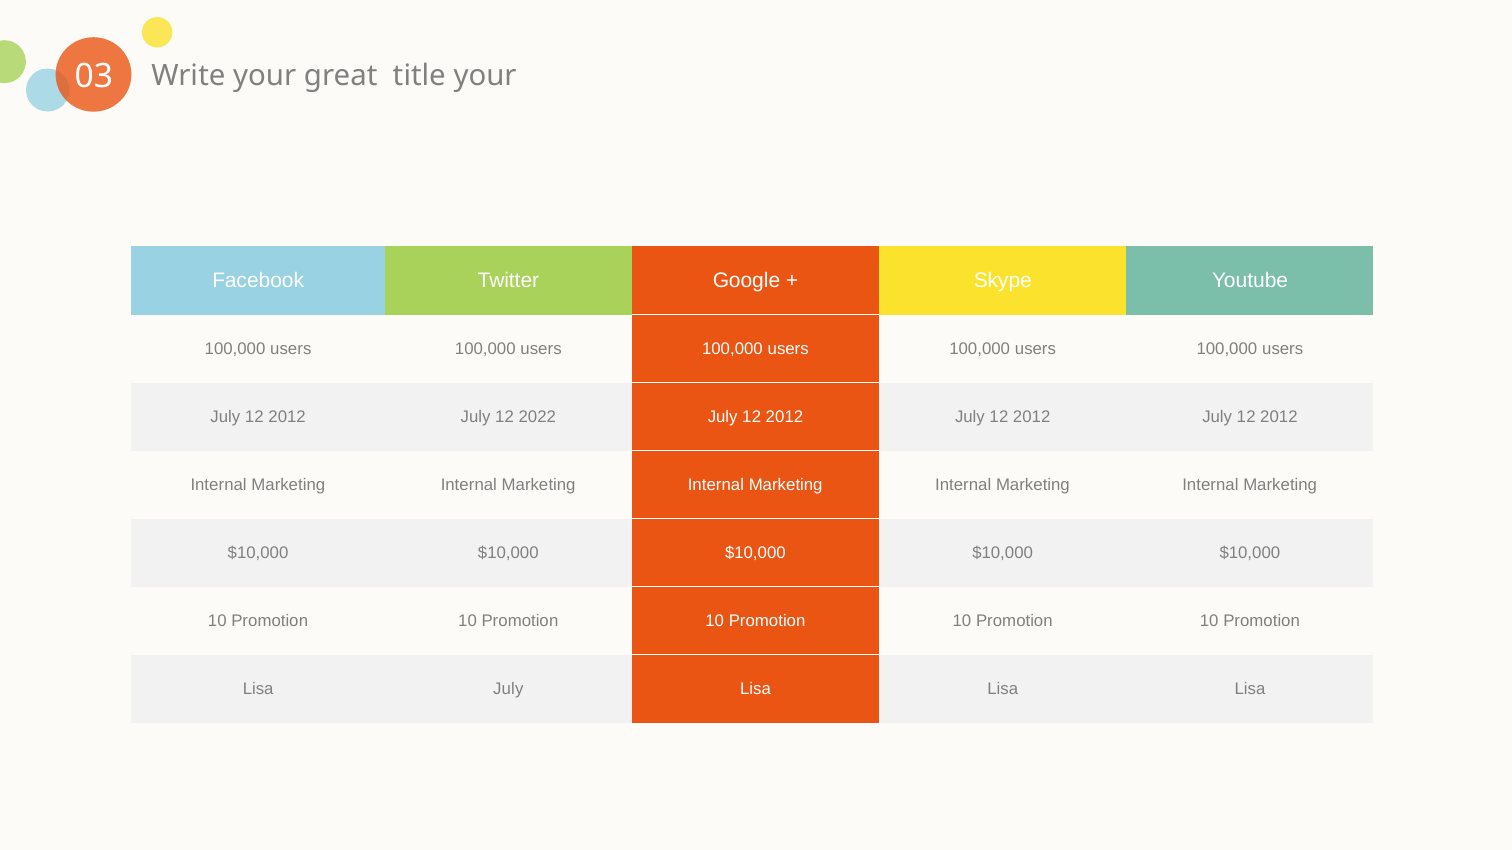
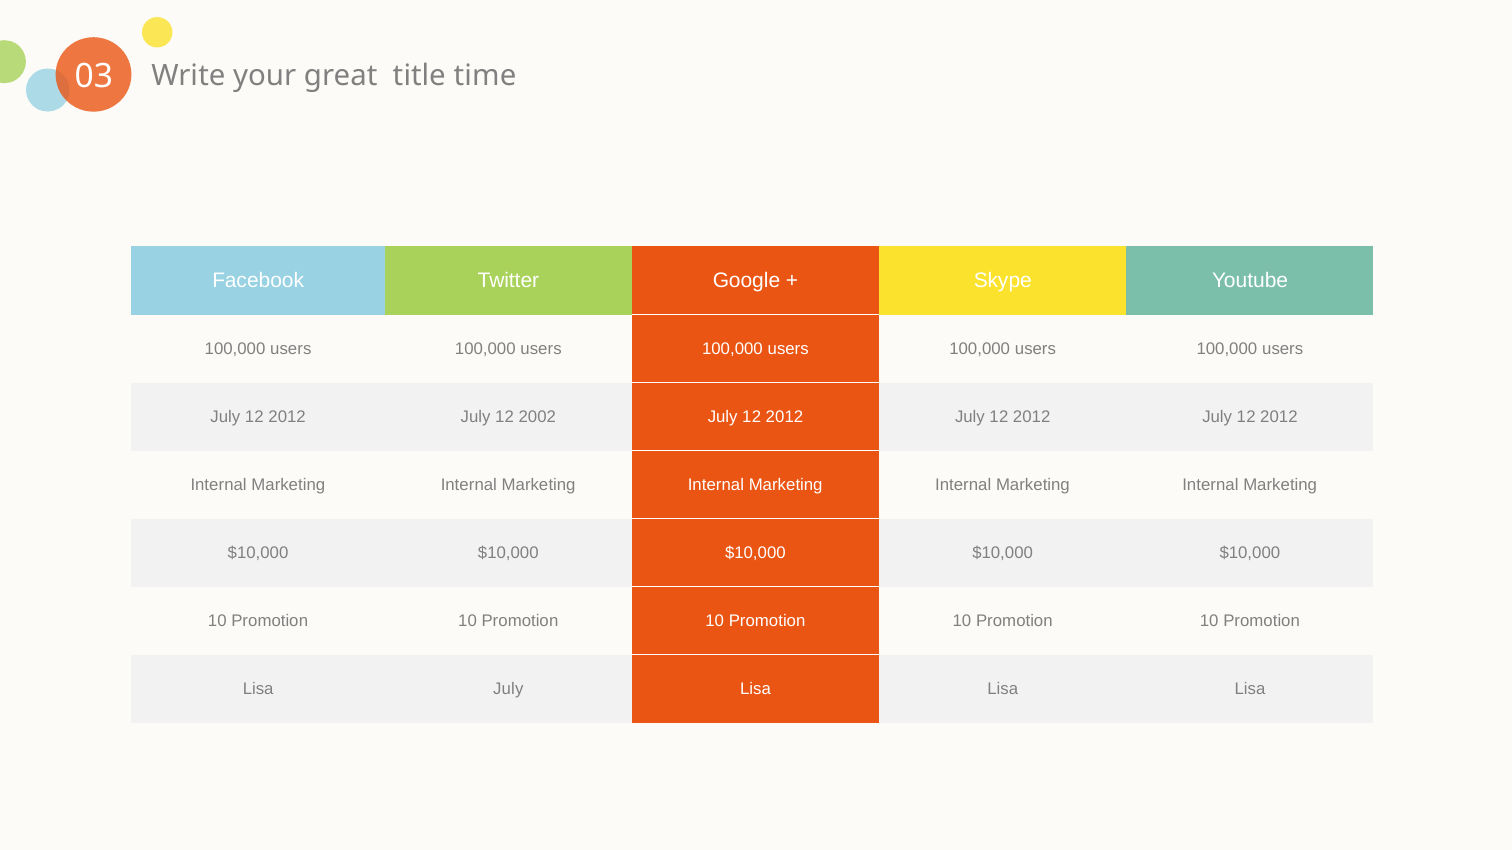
title your: your -> time (485, 76)
2022: 2022 -> 2002 (537, 417)
